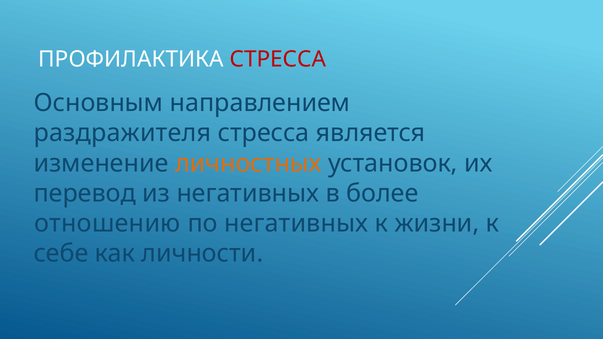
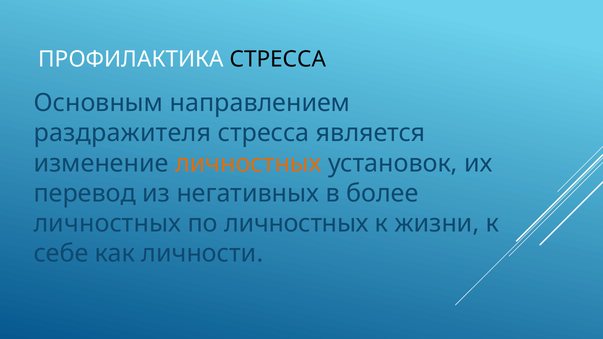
СТРЕССА colour: red -> black (278, 59)
отношению: отношению -> личностных (107, 224)
по негативных: негативных -> личностных (296, 224)
